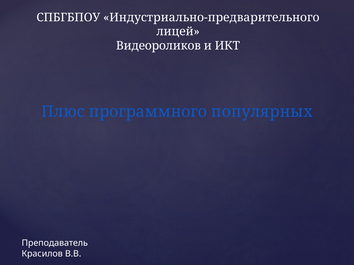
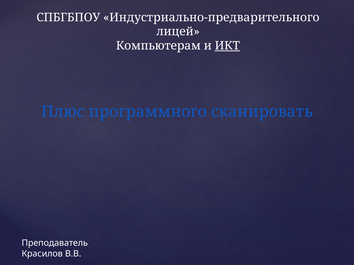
Видеороликов: Видеороликов -> Компьютерам (158, 46)
ИКТ underline: none -> present (227, 46)
популярных: популярных -> сканировать (262, 112)
